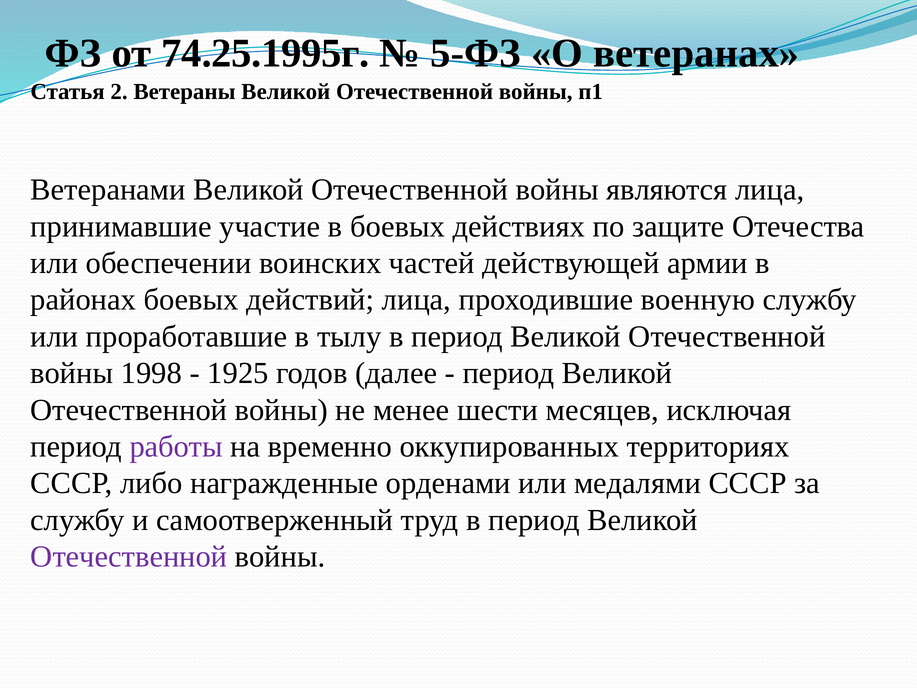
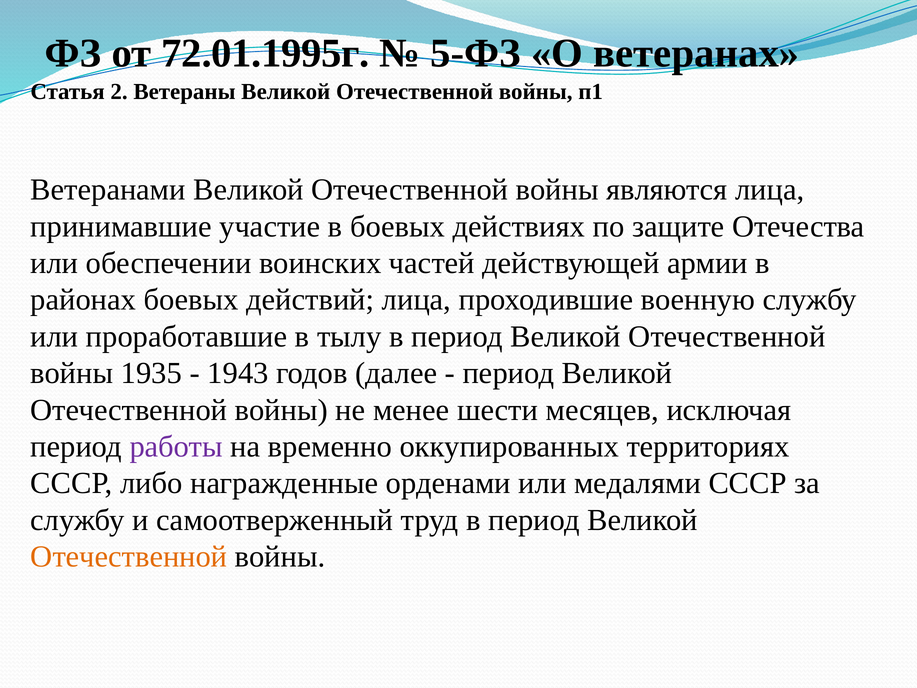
74.25.1995г: 74.25.1995г -> 72.01.1995г (265, 53)
1998: 1998 -> 1935 (151, 373)
1925: 1925 -> 1943 (238, 373)
Отечественной colour: purple -> orange (129, 557)
